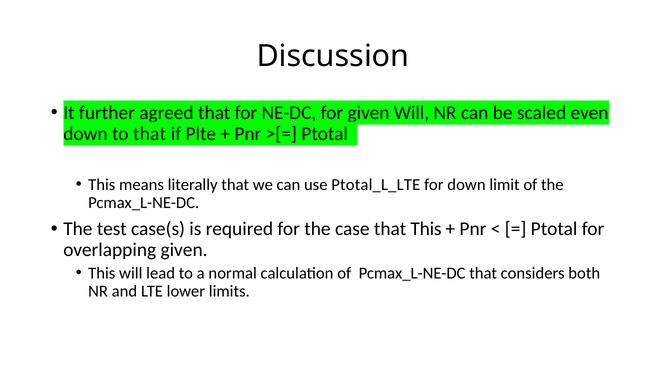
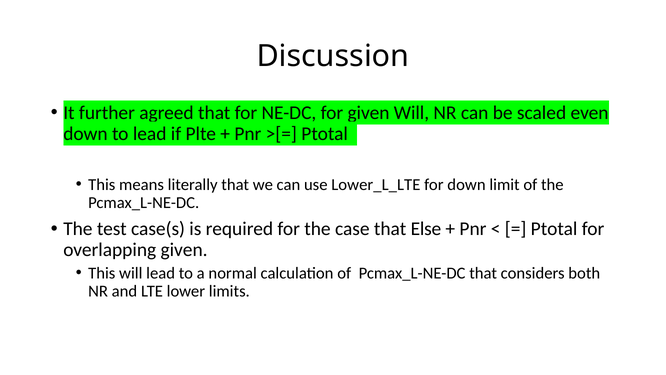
to that: that -> lead (150, 134)
Ptotal_L_LTE: Ptotal_L_LTE -> Lower_L_LTE (376, 184)
that This: This -> Else (426, 229)
